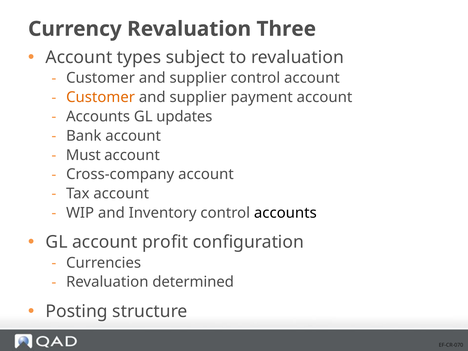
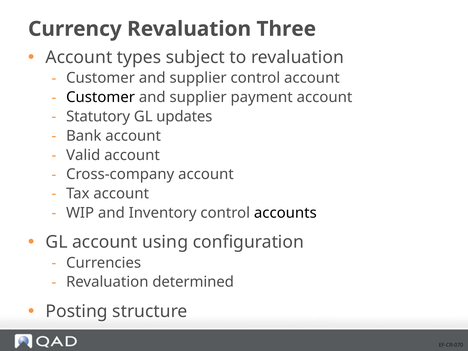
Customer colour: orange -> black (101, 97)
Accounts: Accounts -> Statutory (98, 117)
Must: Must -> Valid (83, 155)
profit: profit -> using (165, 242)
